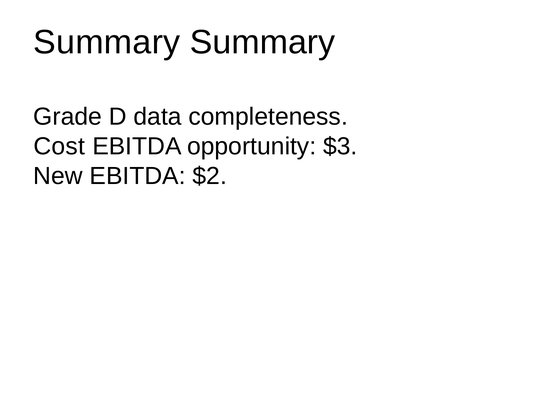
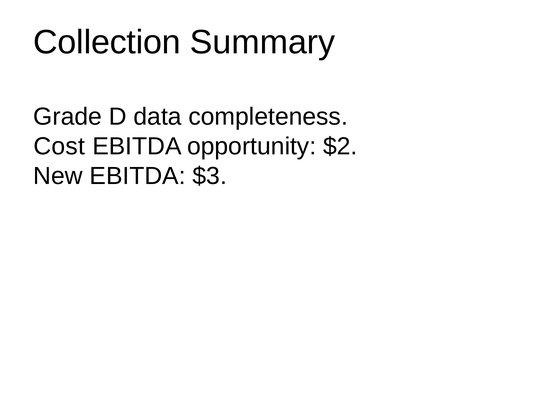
Summary: Summary -> Collection (107, 42)
$3: $3 -> $2 (340, 146)
$2: $2 -> $3 (210, 176)
